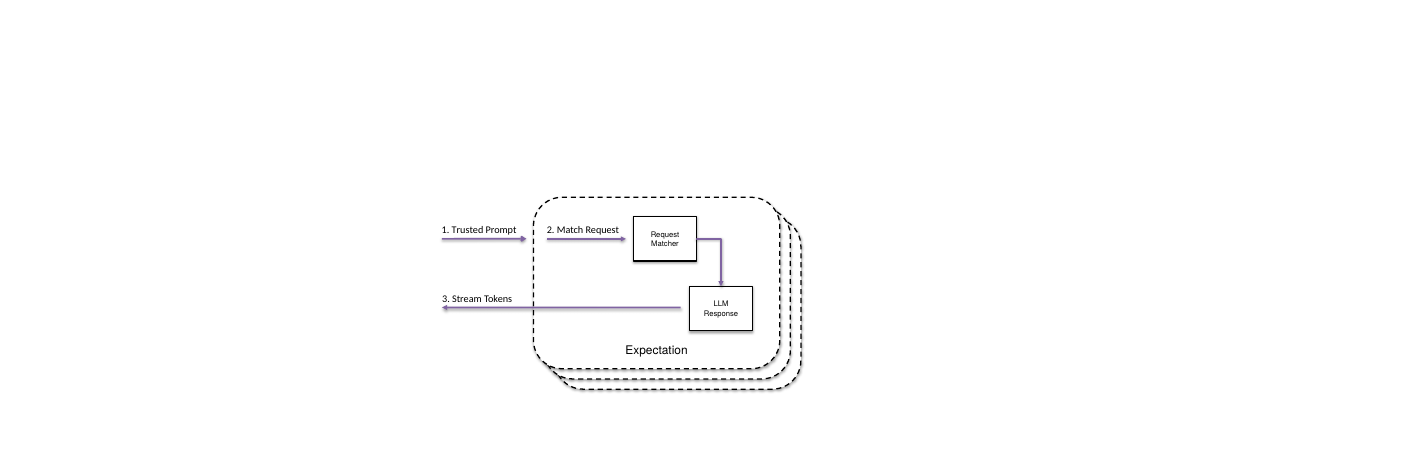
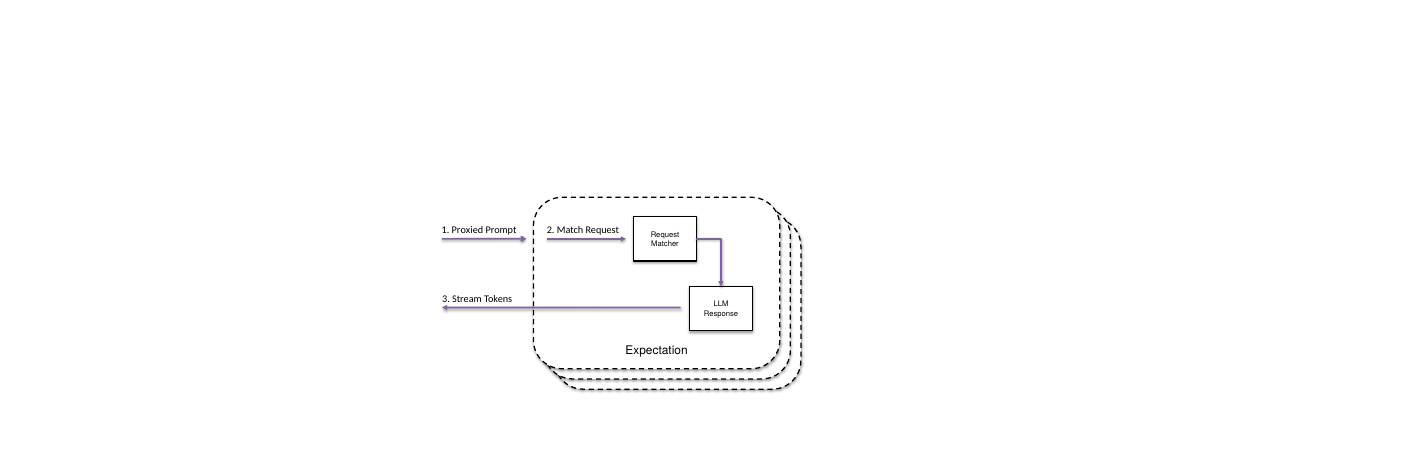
Trusted: Trusted -> Proxied (467, 230)
